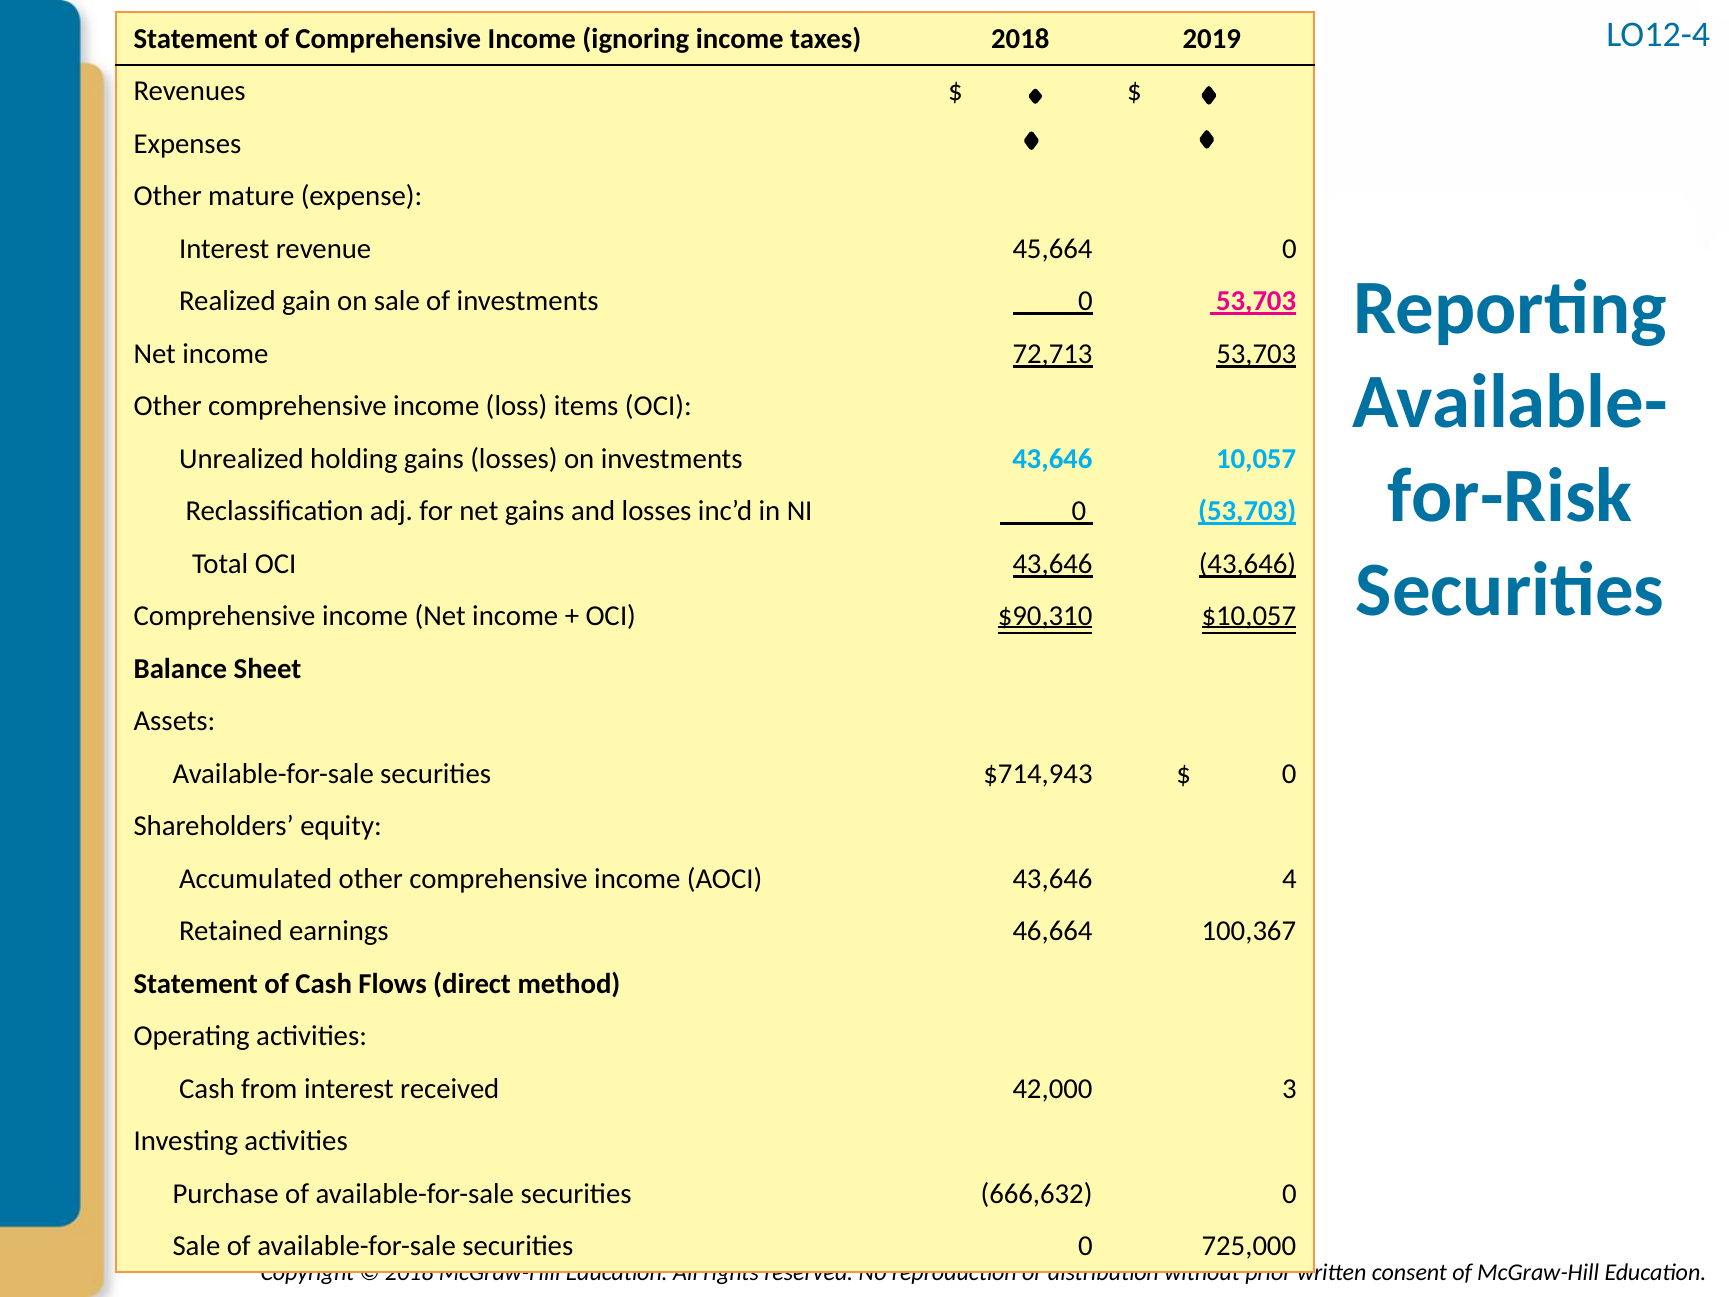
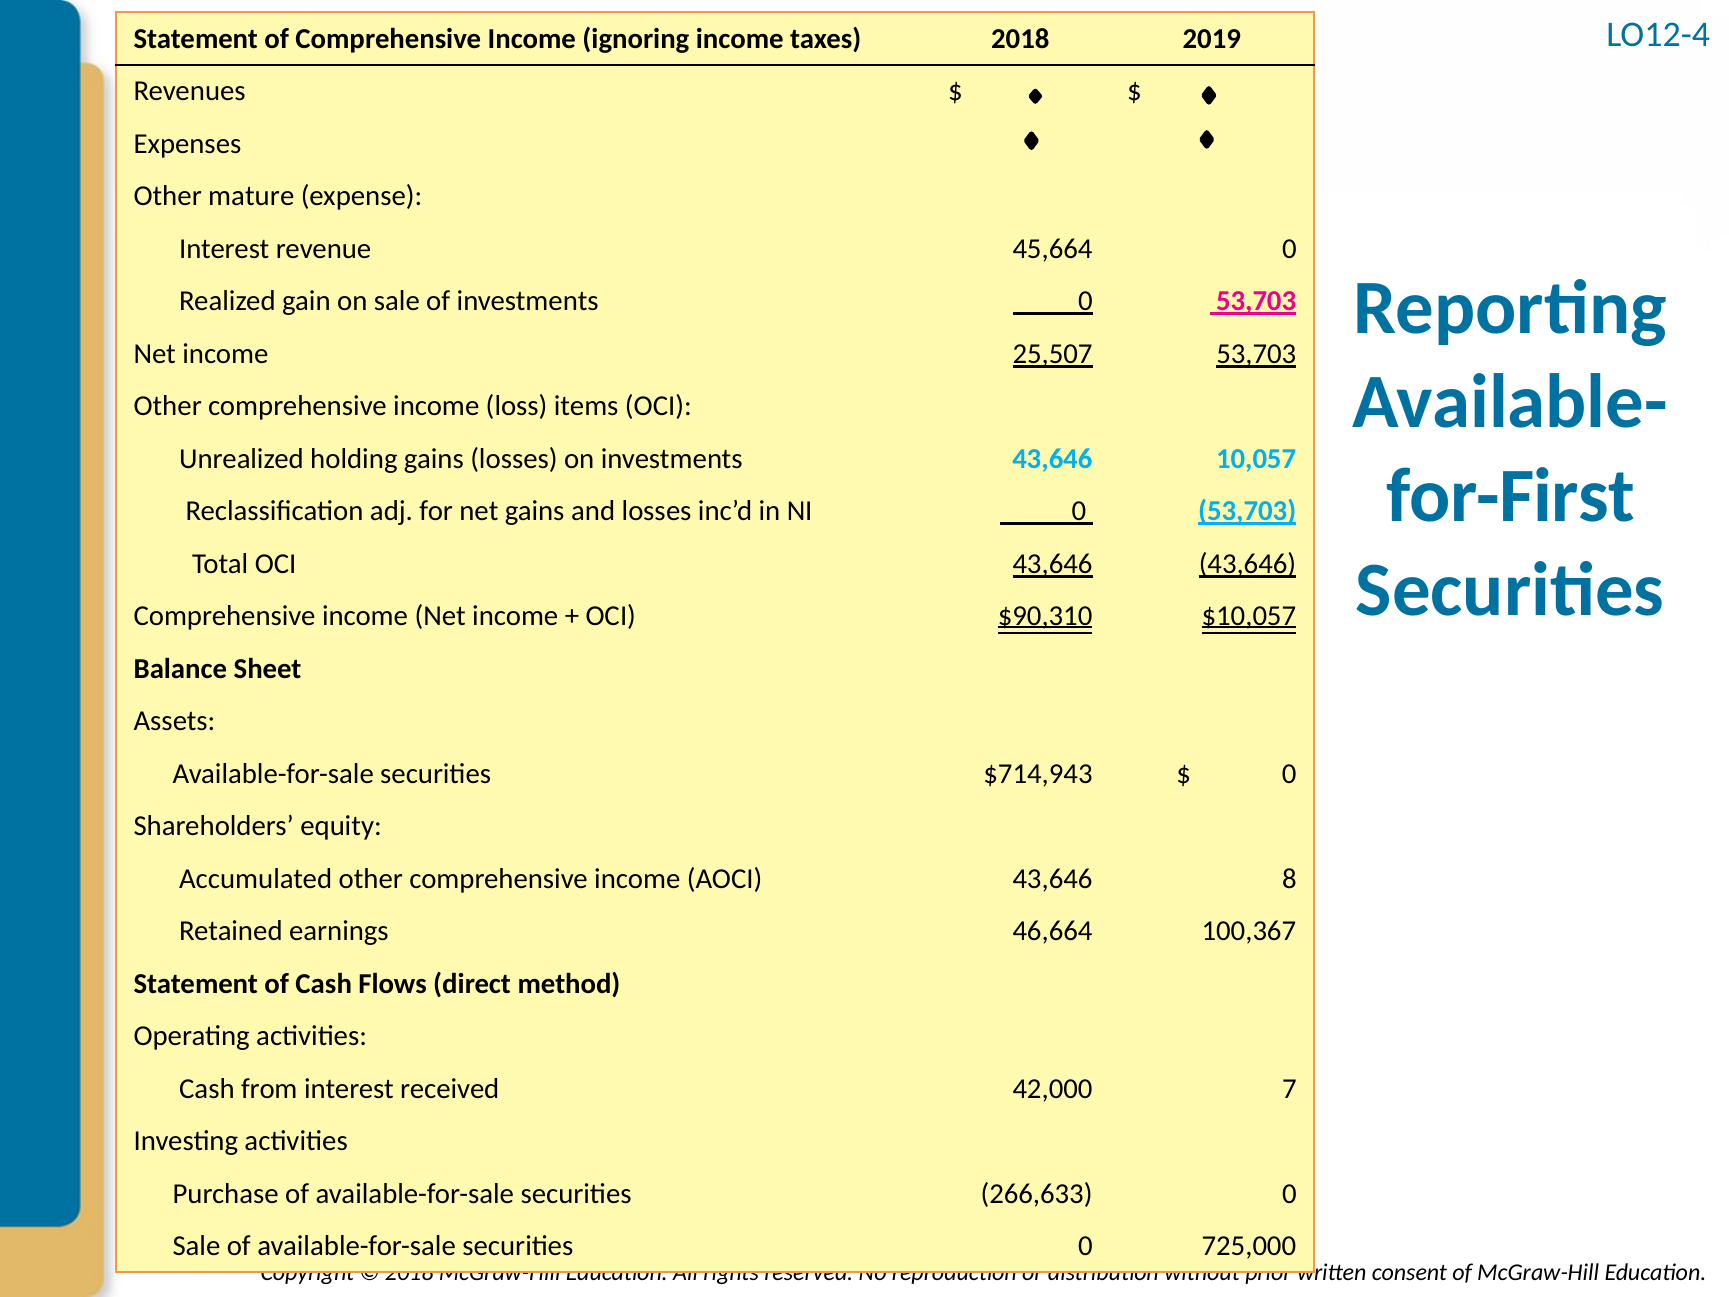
72,713: 72,713 -> 25,507 (1053, 354)
for-Risk: for-Risk -> for-First (1510, 496)
4: 4 -> 8 (1289, 878)
3: 3 -> 7 (1289, 1088)
666,632: 666,632 -> 266,633 (1037, 1193)
